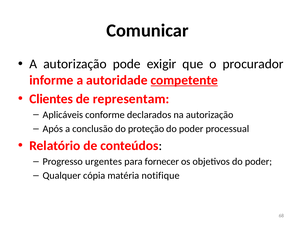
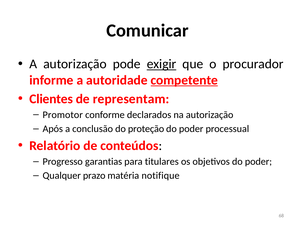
exigir underline: none -> present (162, 64)
Aplicáveis: Aplicáveis -> Promotor (63, 115)
urgentes: urgentes -> garantias (104, 162)
fornecer: fornecer -> titulares (162, 162)
cópia: cópia -> prazo (94, 176)
